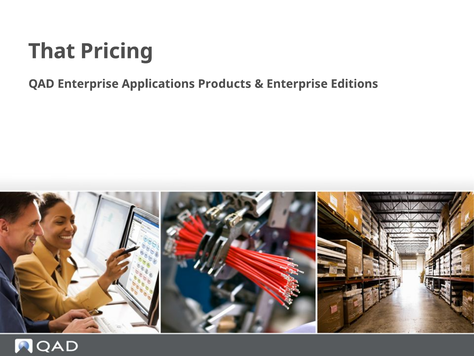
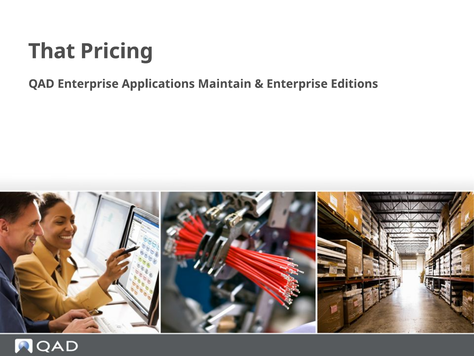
Products: Products -> Maintain (225, 84)
